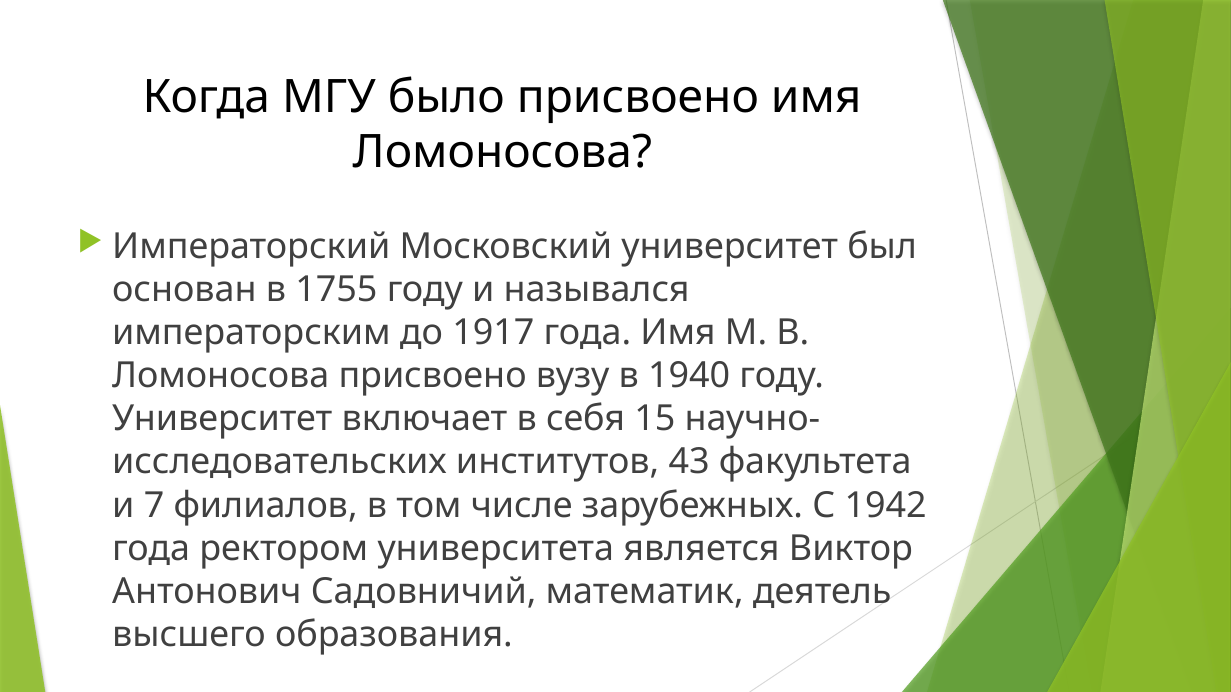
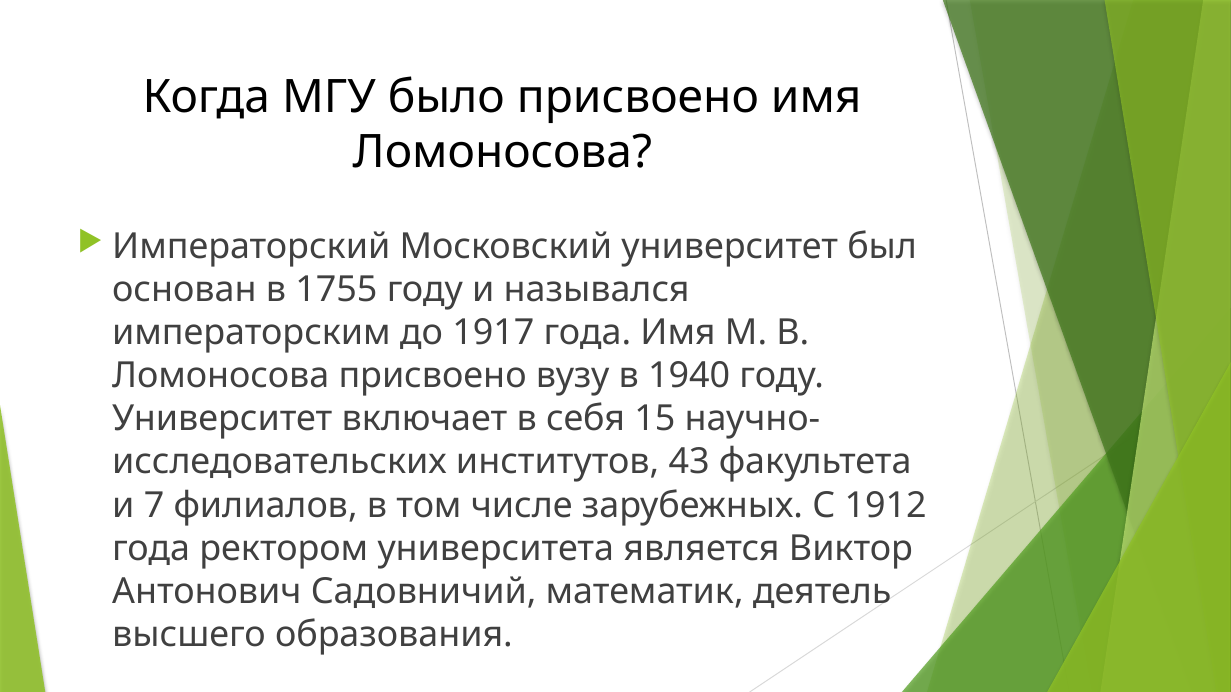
1942: 1942 -> 1912 (886, 505)
